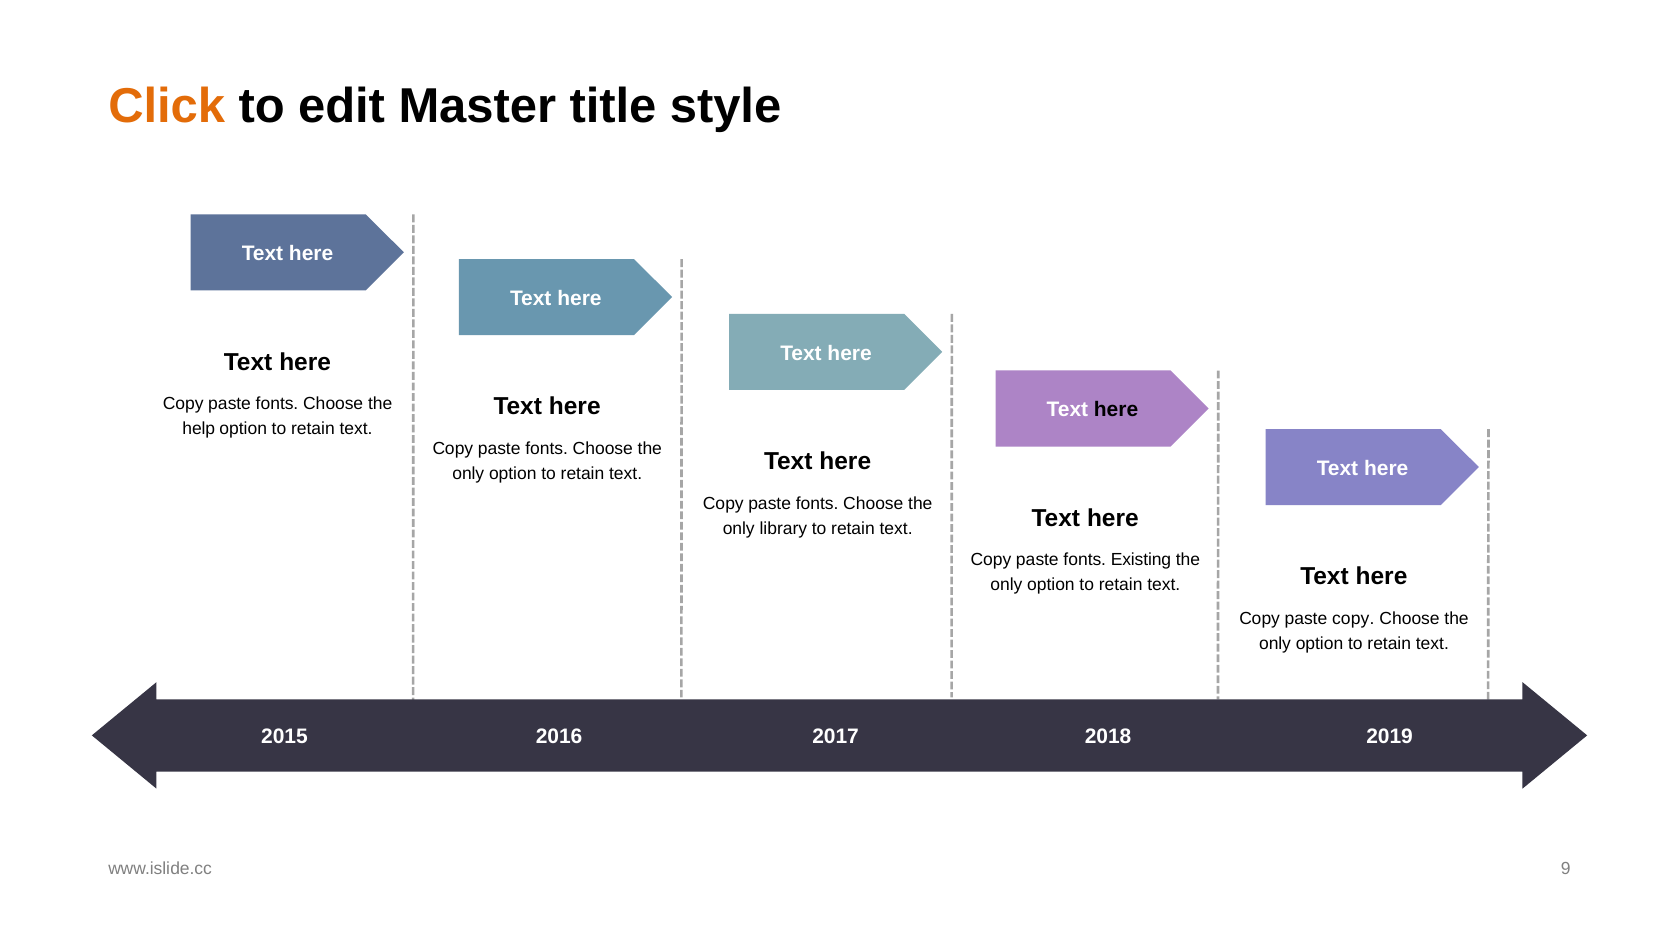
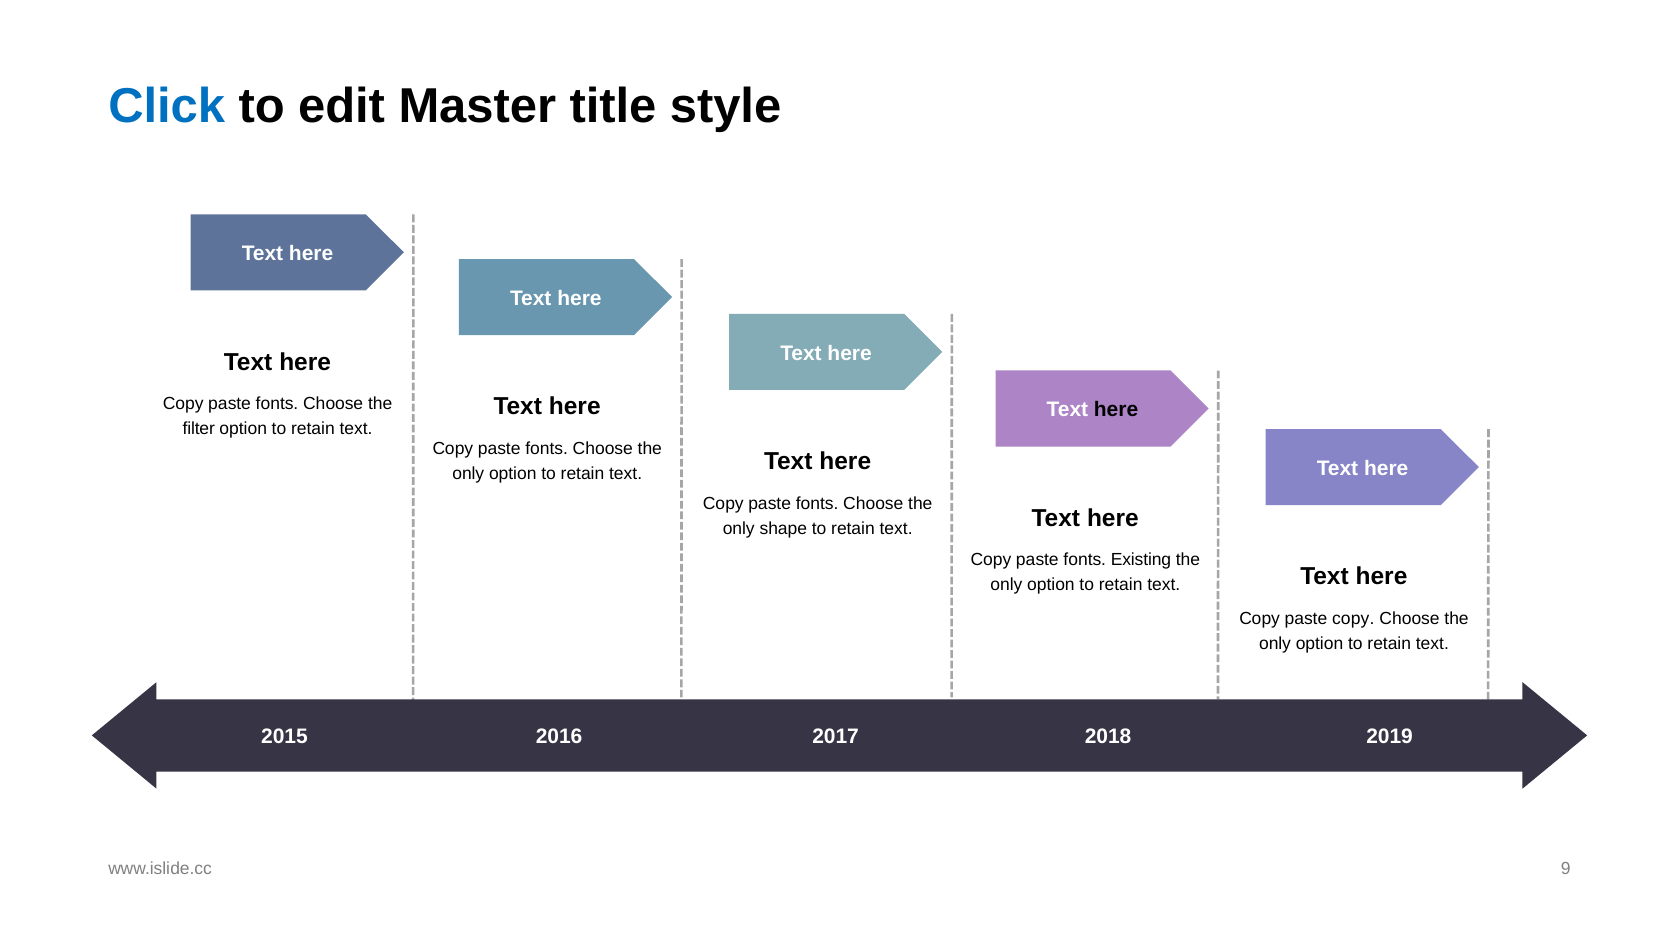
Click colour: orange -> blue (167, 107)
help: help -> filter (199, 429)
library: library -> shape (783, 529)
